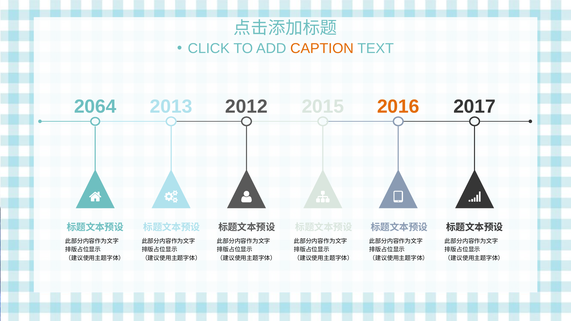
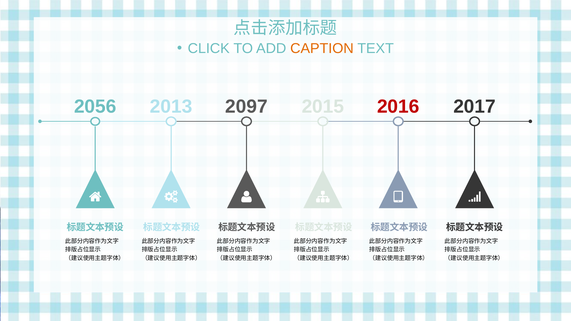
2064: 2064 -> 2056 (95, 107)
2012: 2012 -> 2097 (246, 107)
2016 colour: orange -> red (398, 107)
